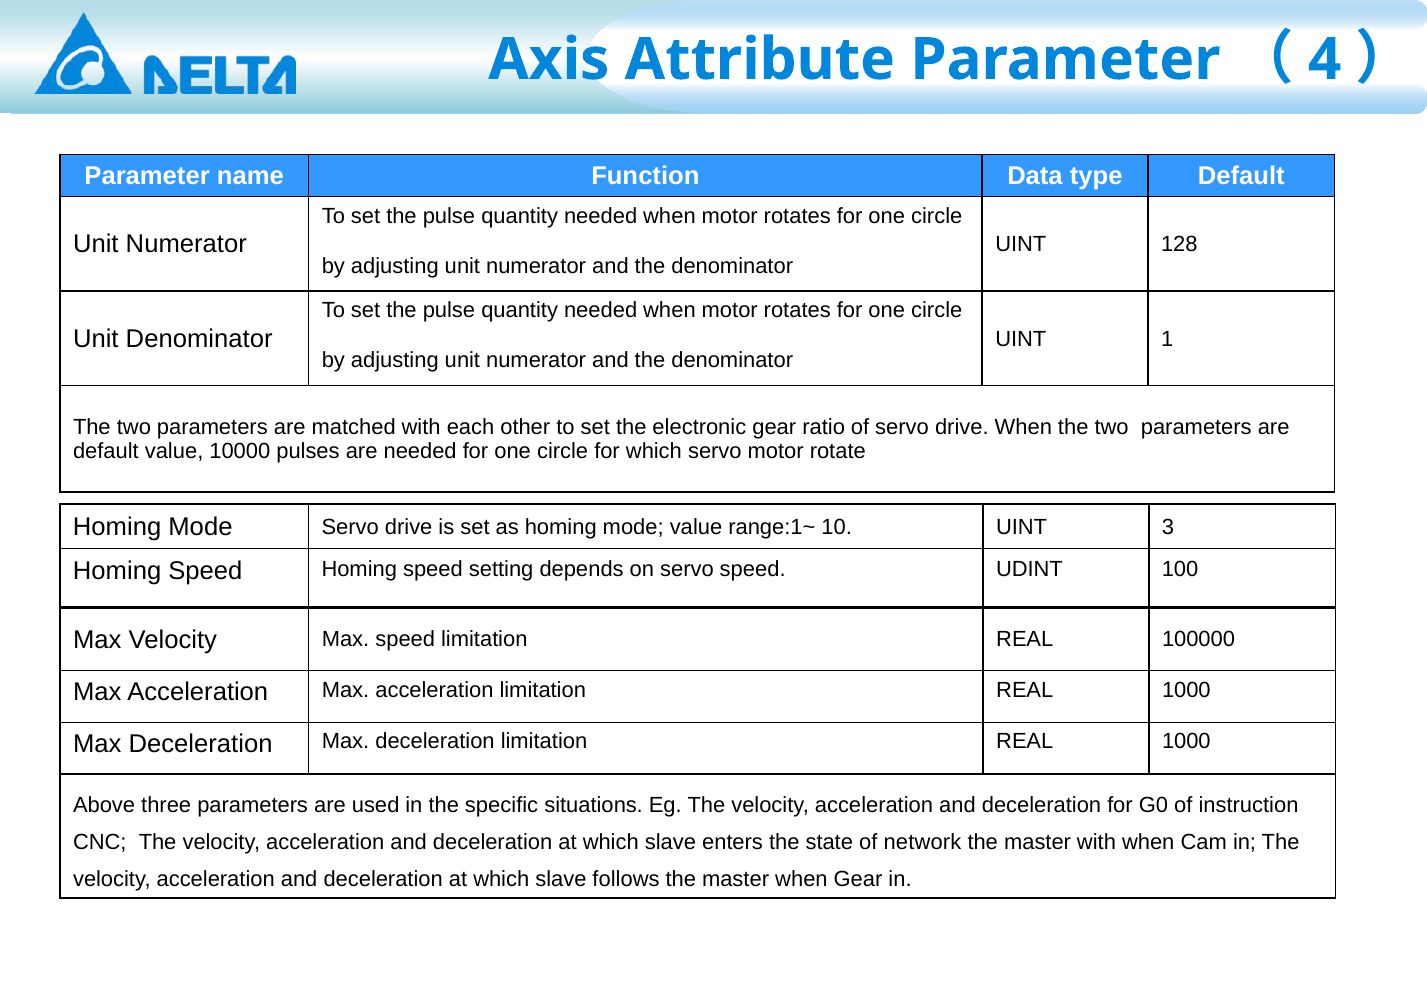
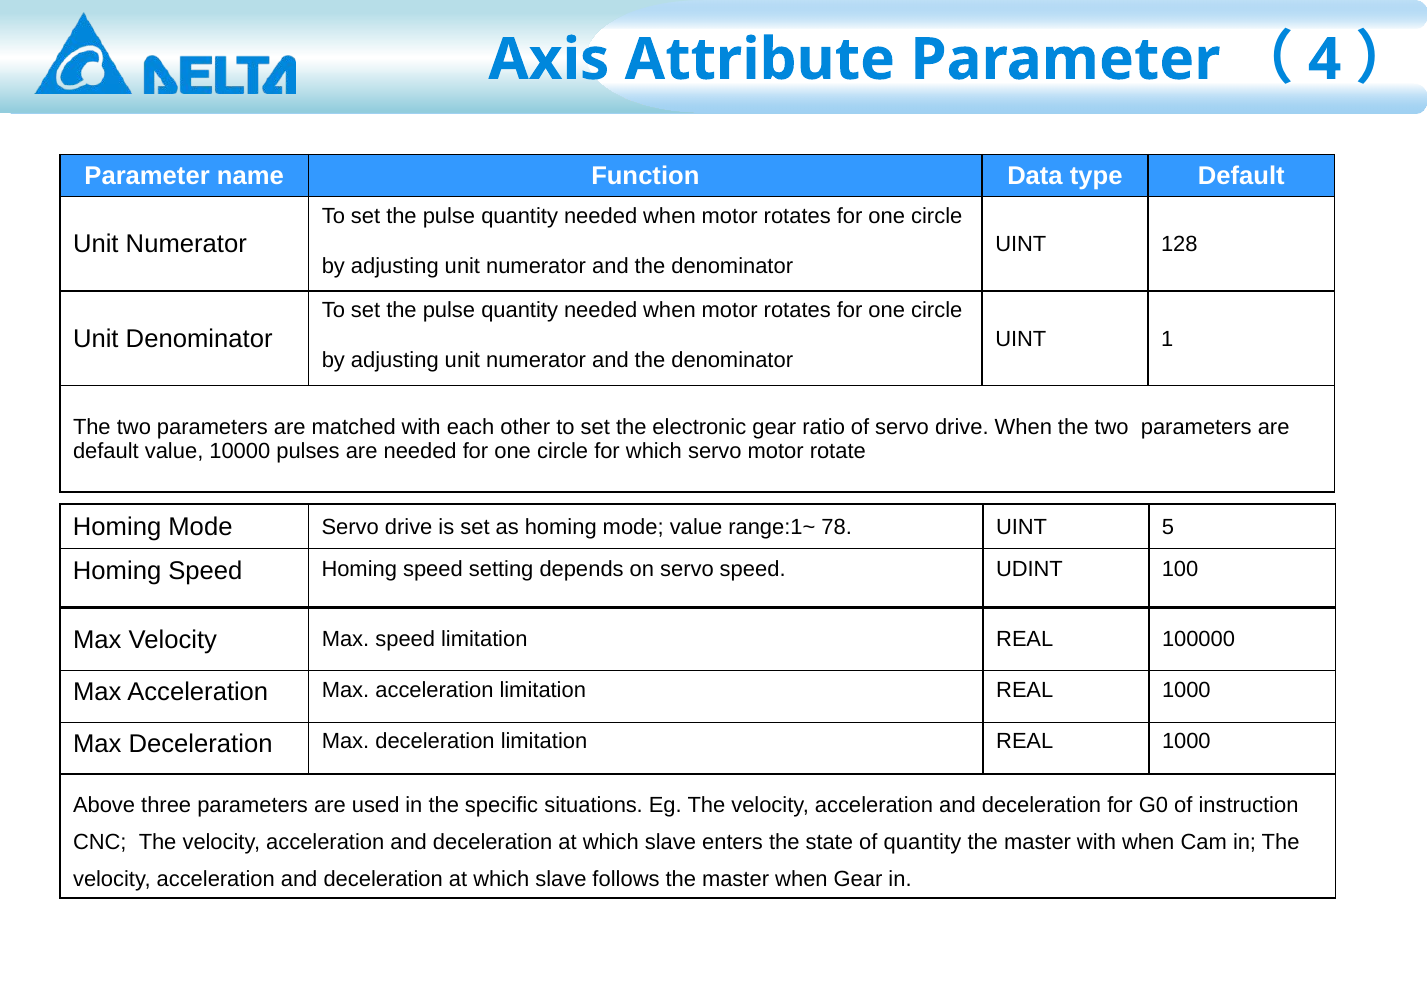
10: 10 -> 78 (837, 527)
3: 3 -> 5 (1168, 527)
of network: network -> quantity (922, 842)
